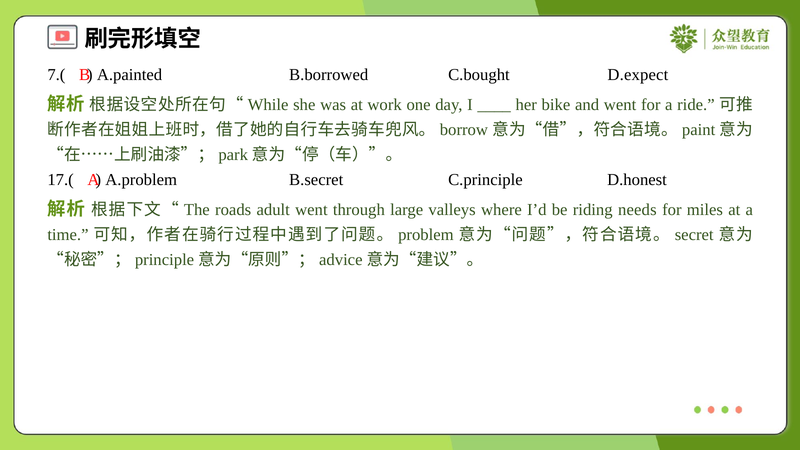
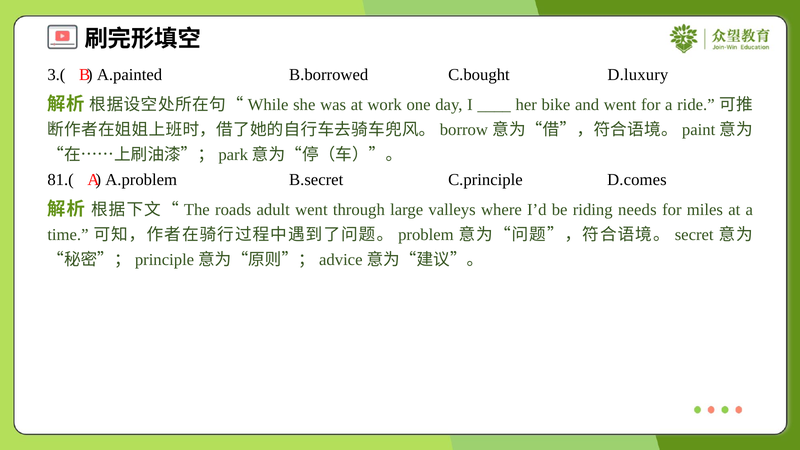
7.(: 7.( -> 3.( (56, 75)
D.expect: D.expect -> D.luxury (638, 75)
17.(: 17.( -> 81.( (61, 180)
D.honest: D.honest -> D.comes (637, 180)
